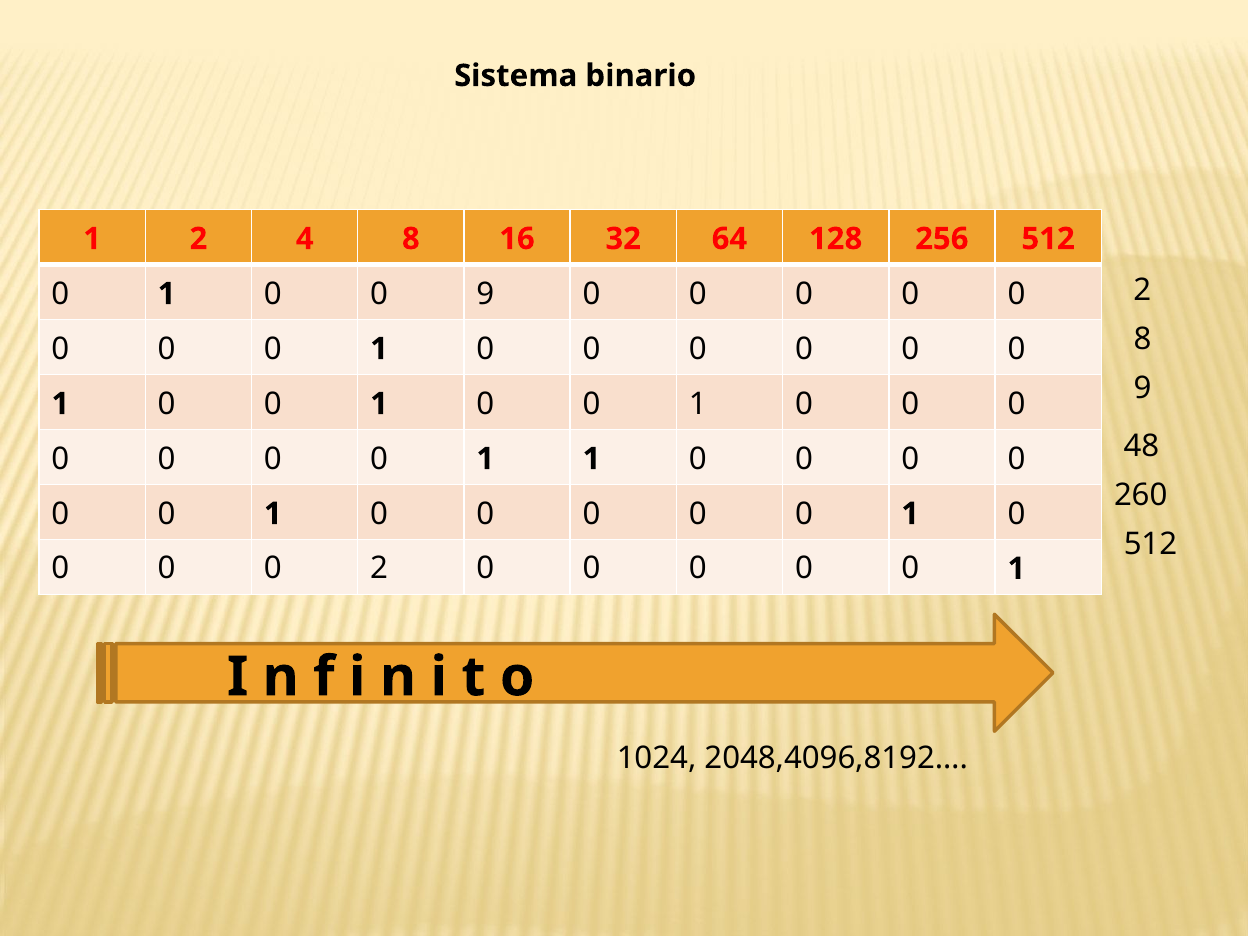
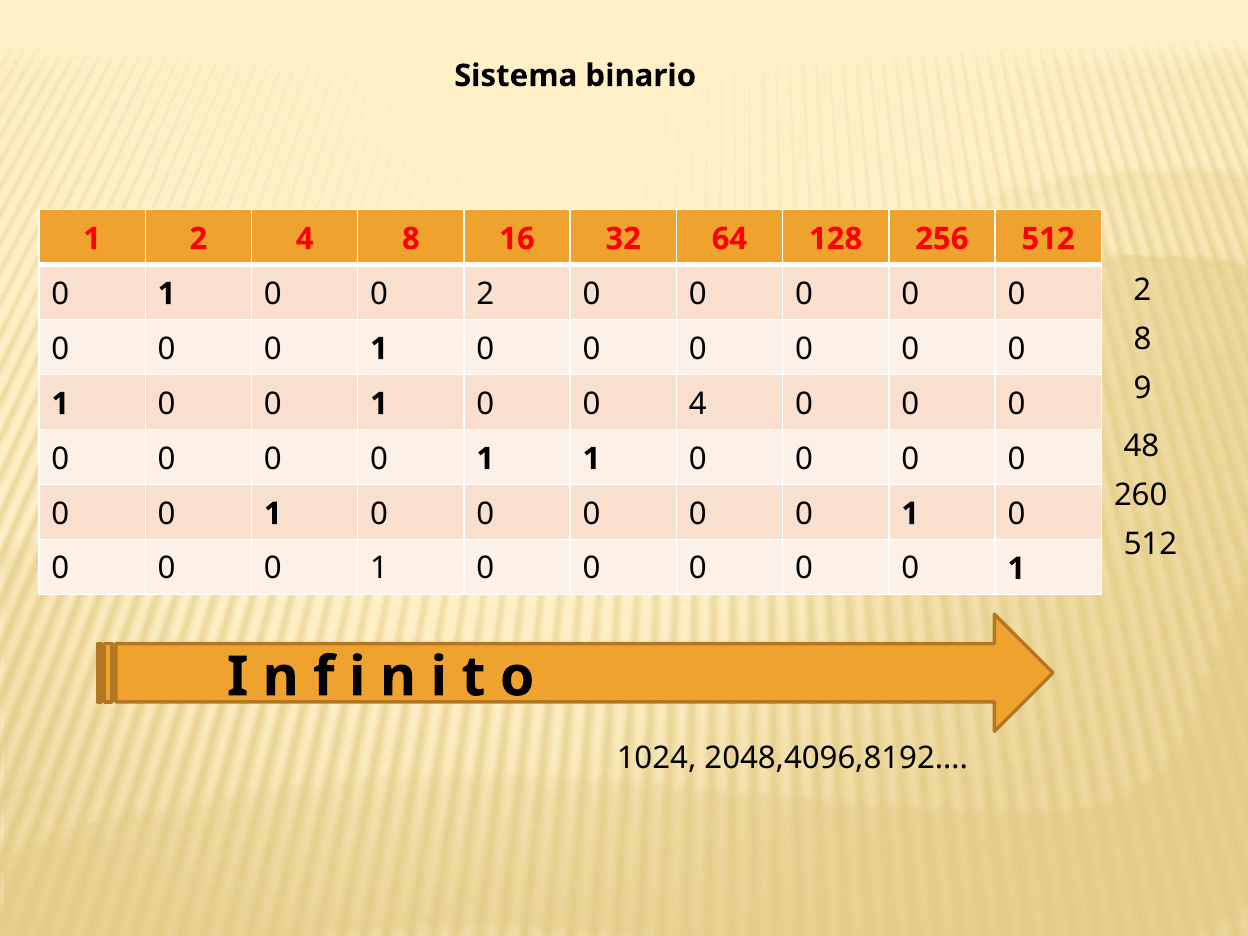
0 9: 9 -> 2 (485, 294)
1: 1 -> 4 (698, 404)
2: 2 -> 1 (379, 569)
